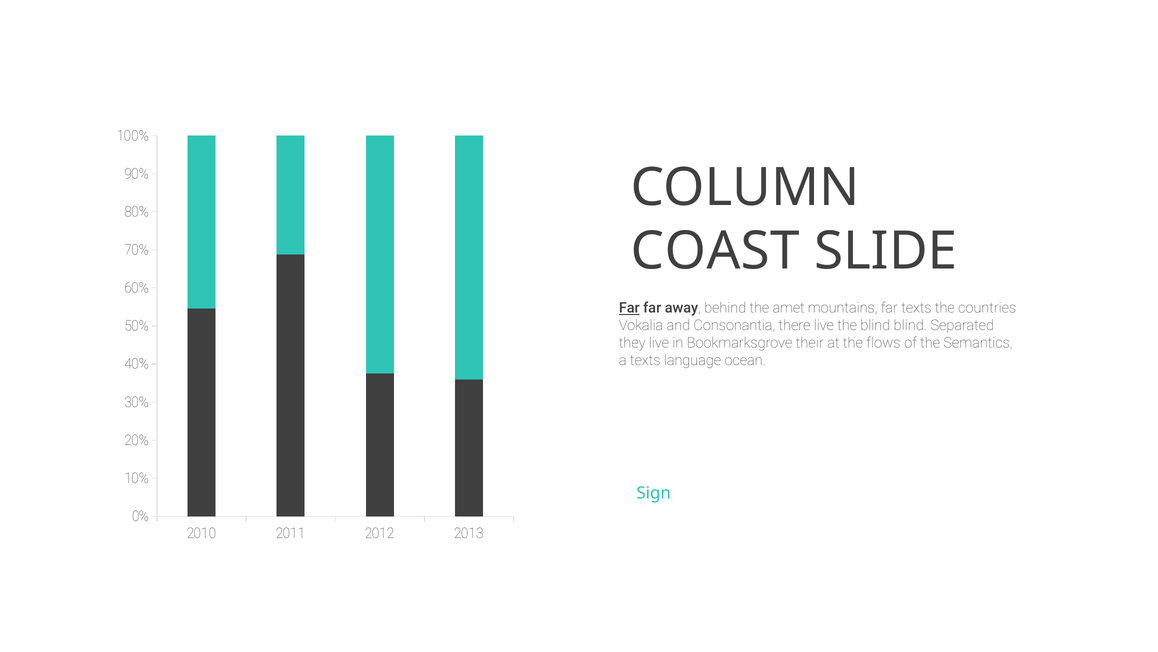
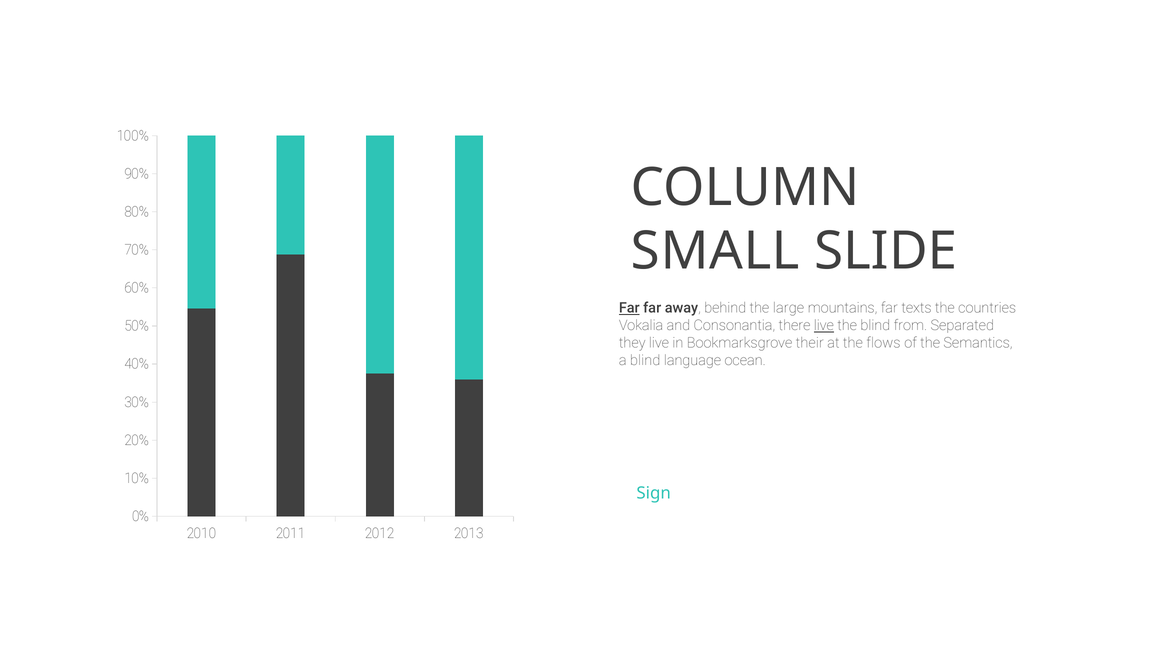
COAST: COAST -> SMALL (715, 251)
amet: amet -> large (788, 308)
live underline: none -> present (824, 325)
blind blind: blind -> from (910, 325)
a texts: texts -> blind (645, 360)
